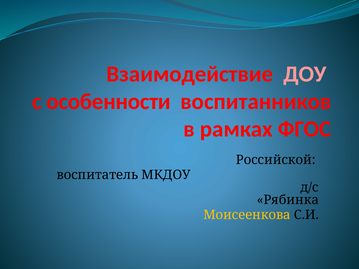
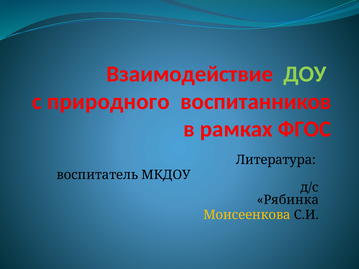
ДОУ colour: pink -> light green (305, 74)
особенности: особенности -> природного (108, 102)
Российской: Российской -> Литература (276, 160)
